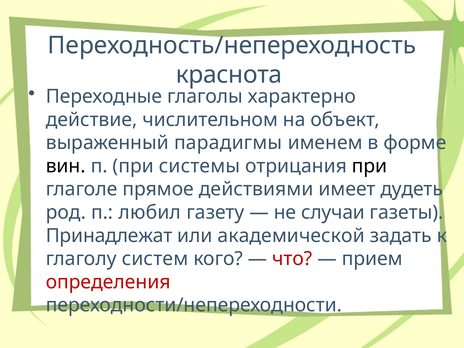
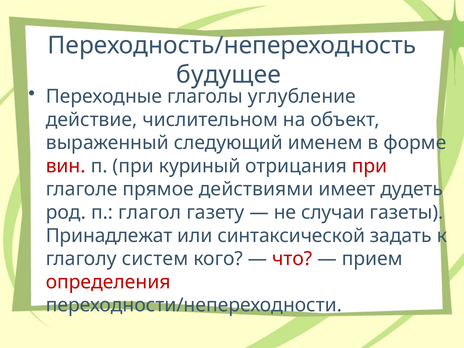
краснота: краснота -> будущее (229, 75)
характерно: характерно -> углубление (302, 96)
парадигмы: парадигмы -> следующий (228, 143)
вин colour: black -> red (66, 166)
системы: системы -> куриный (200, 166)
при colour: black -> red (370, 166)
любил: любил -> глагол (150, 212)
академической: академической -> синтаксической (291, 236)
